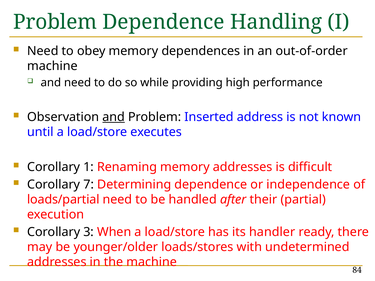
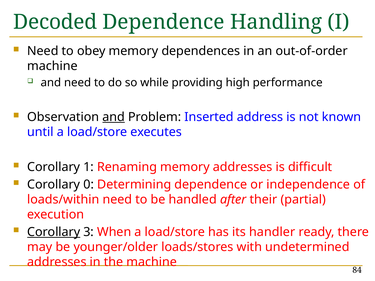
Problem: Problem -> Decoded (55, 22)
7: 7 -> 0 (89, 185)
loads/partial: loads/partial -> loads/within (63, 200)
Corollary underline: none -> present (54, 232)
